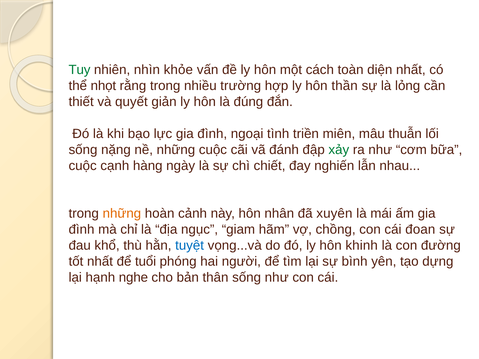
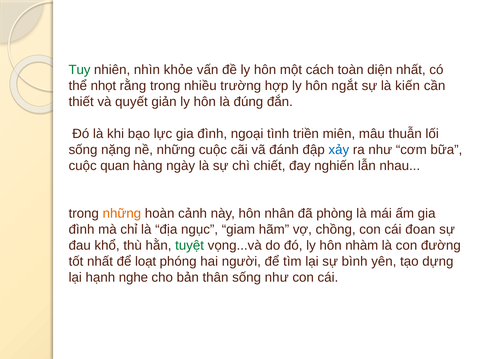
thần: thần -> ngắt (345, 86)
lỏng: lỏng -> kiến (408, 86)
xảy colour: green -> blue (339, 150)
cạnh: cạnh -> quan (115, 166)
xuyên: xuyên -> phòng (335, 214)
tuyệt colour: blue -> green (190, 246)
khinh: khinh -> nhàm (362, 246)
tuổi: tuổi -> loạt (146, 262)
